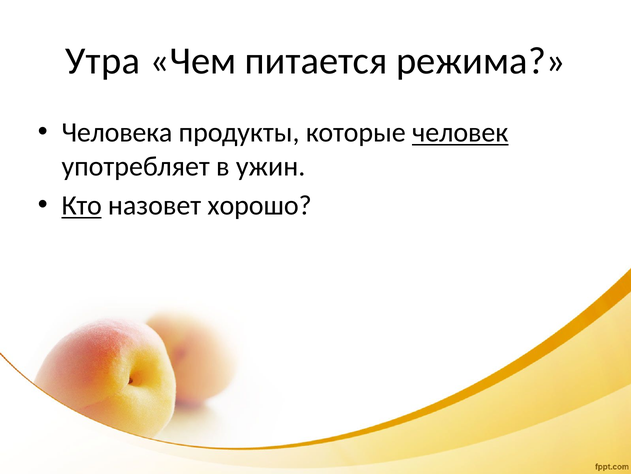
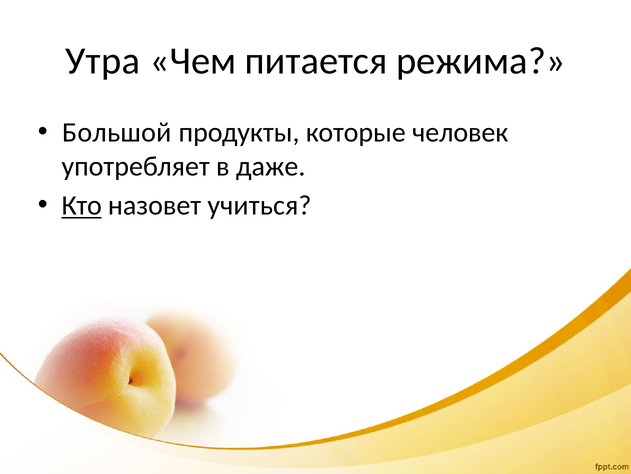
Человека: Человека -> Большой (117, 132)
человек underline: present -> none (460, 132)
ужин: ужин -> даже (271, 166)
хорошо: хорошо -> учиться (259, 205)
